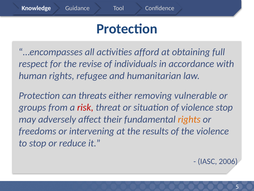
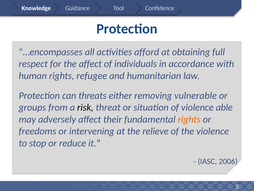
the revise: revise -> affect (90, 64)
risk colour: red -> black (85, 107)
violence stop: stop -> able (224, 107)
results: results -> relieve (156, 131)
